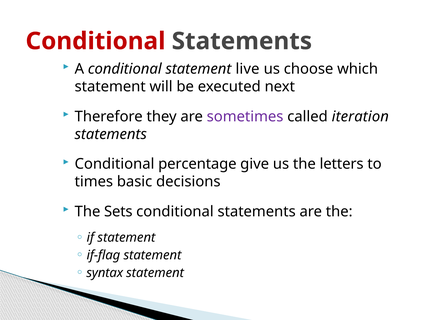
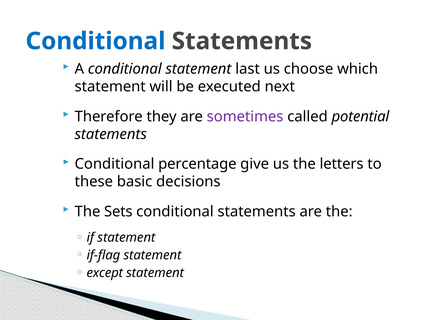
Conditional colour: red -> blue (95, 41)
live: live -> last (248, 69)
iteration: iteration -> potential (360, 117)
times: times -> these (94, 182)
syntax: syntax -> except (105, 273)
